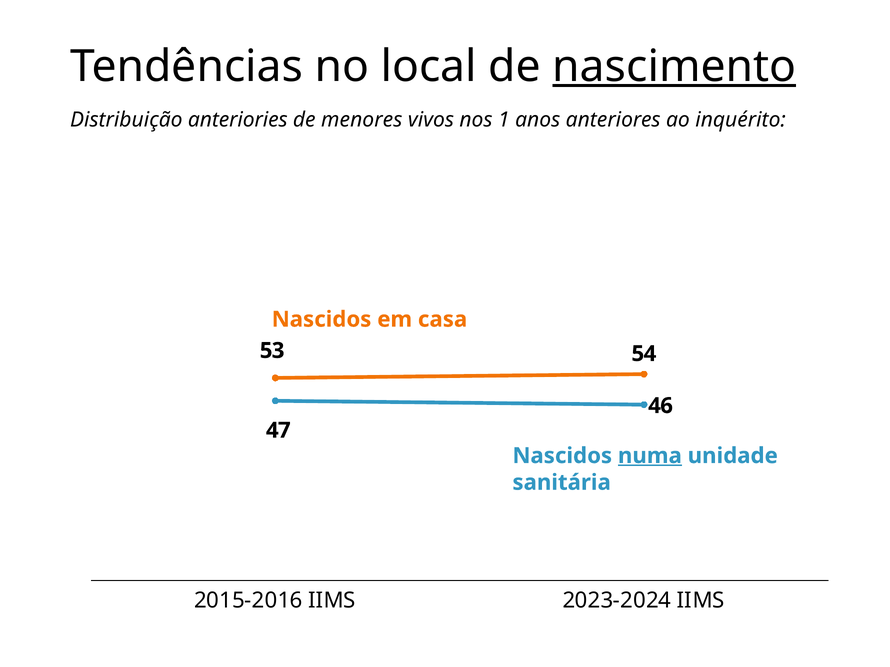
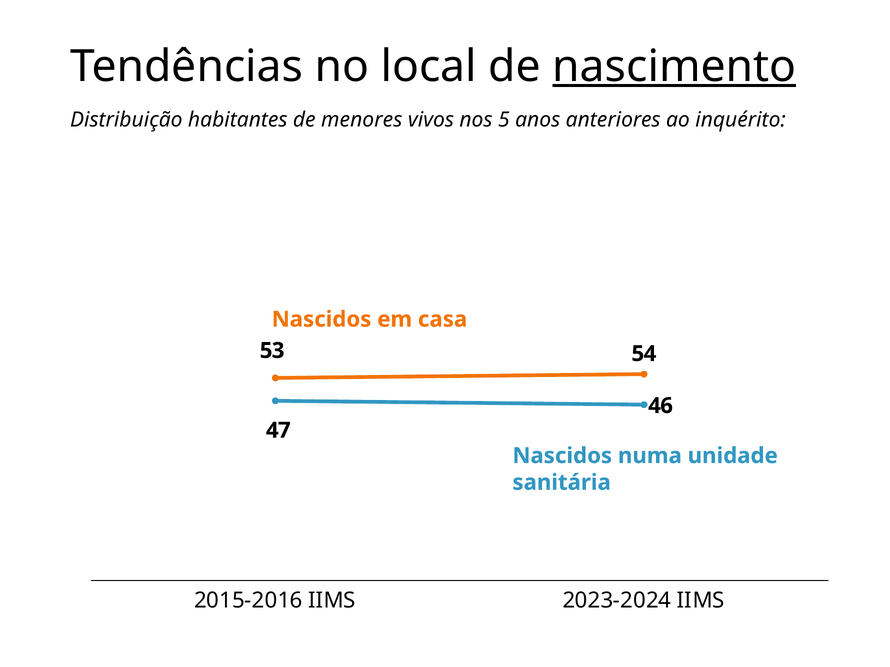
anteriories: anteriories -> habitantes (238, 120)
1: 1 -> 5 (504, 120)
numa underline: present -> none (650, 456)
